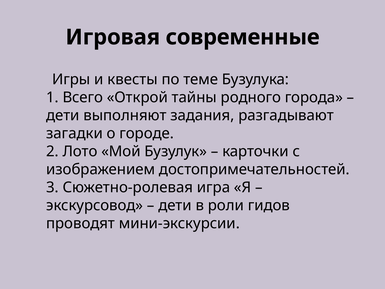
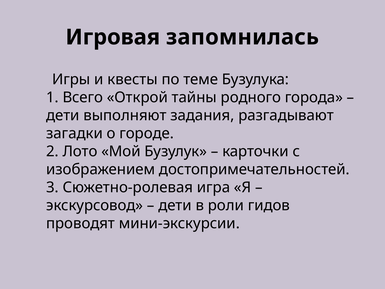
современные: современные -> запомнилась (242, 37)
